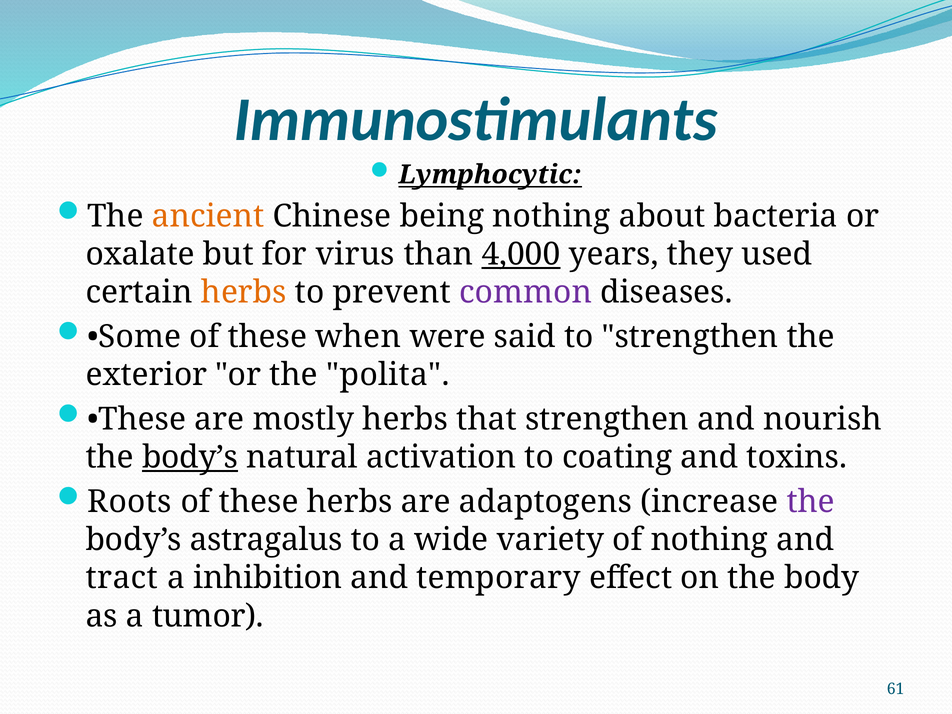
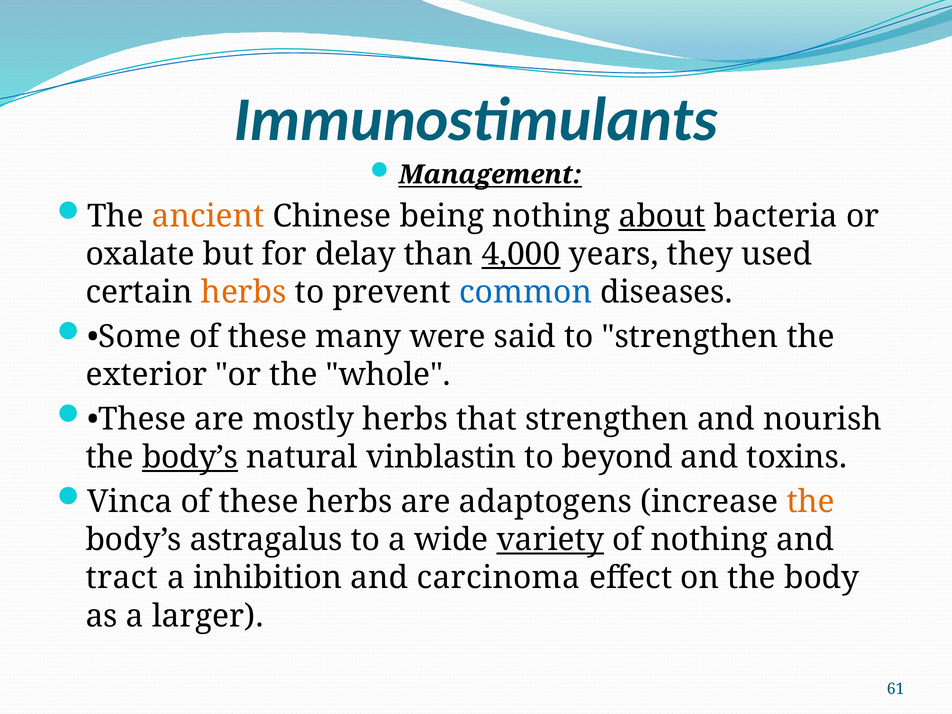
Lymphocytic: Lymphocytic -> Management (490, 175)
about underline: none -> present (662, 216)
virus: virus -> delay (356, 254)
common colour: purple -> blue (526, 292)
when: when -> many (358, 337)
polita: polita -> whole (388, 375)
activation: activation -> vinblastin (441, 457)
coating: coating -> beyond (617, 457)
Roots: Roots -> Vinca (130, 502)
the colour: purple -> orange (811, 502)
variety underline: none -> present (550, 540)
temporary: temporary -> carcinoma (498, 578)
tumor: tumor -> larger (208, 616)
